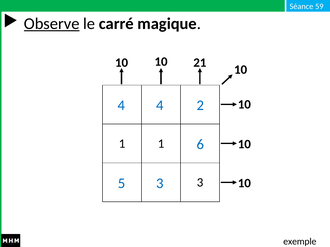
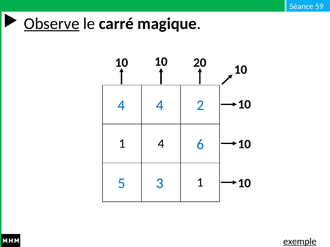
21: 21 -> 20 (200, 63)
1 1: 1 -> 4 (161, 144)
3: 3 -> 1 (200, 183)
exemple underline: none -> present (300, 242)
